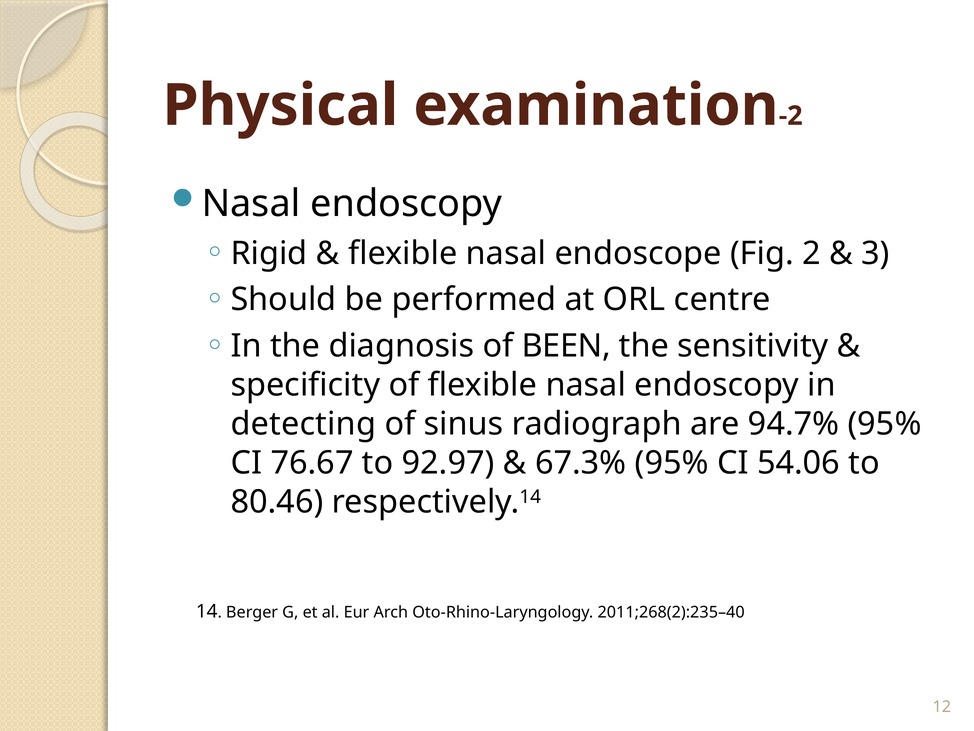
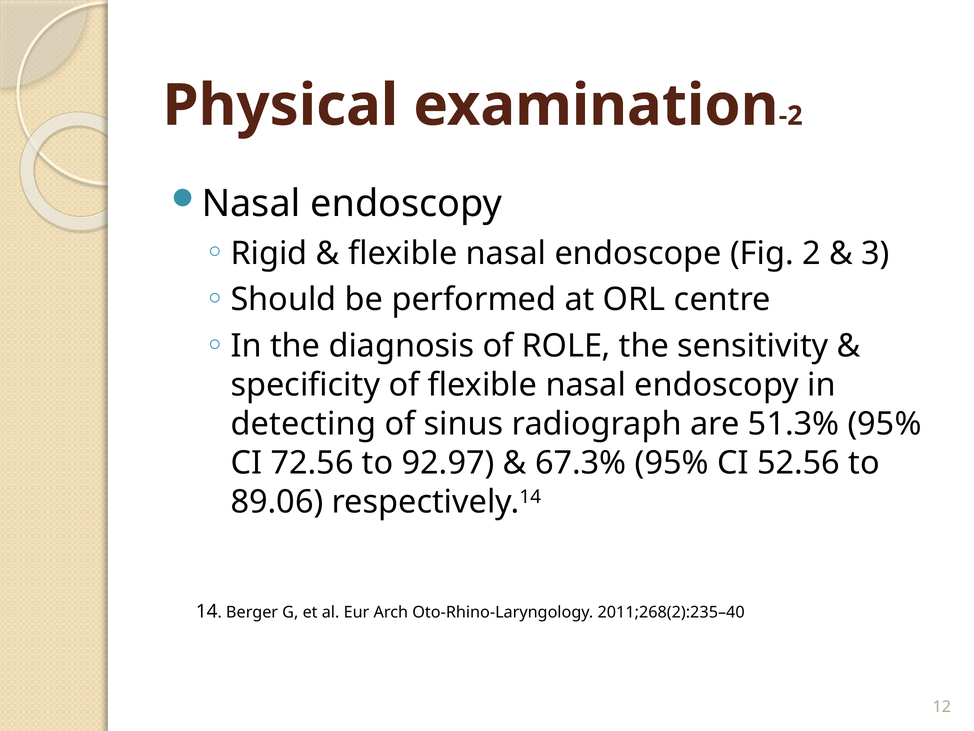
BEEN: BEEN -> ROLE (566, 346)
94.7%: 94.7% -> 51.3% (794, 424)
76.67: 76.67 -> 72.56 (312, 463)
54.06: 54.06 -> 52.56 (799, 463)
80.46: 80.46 -> 89.06 (277, 502)
